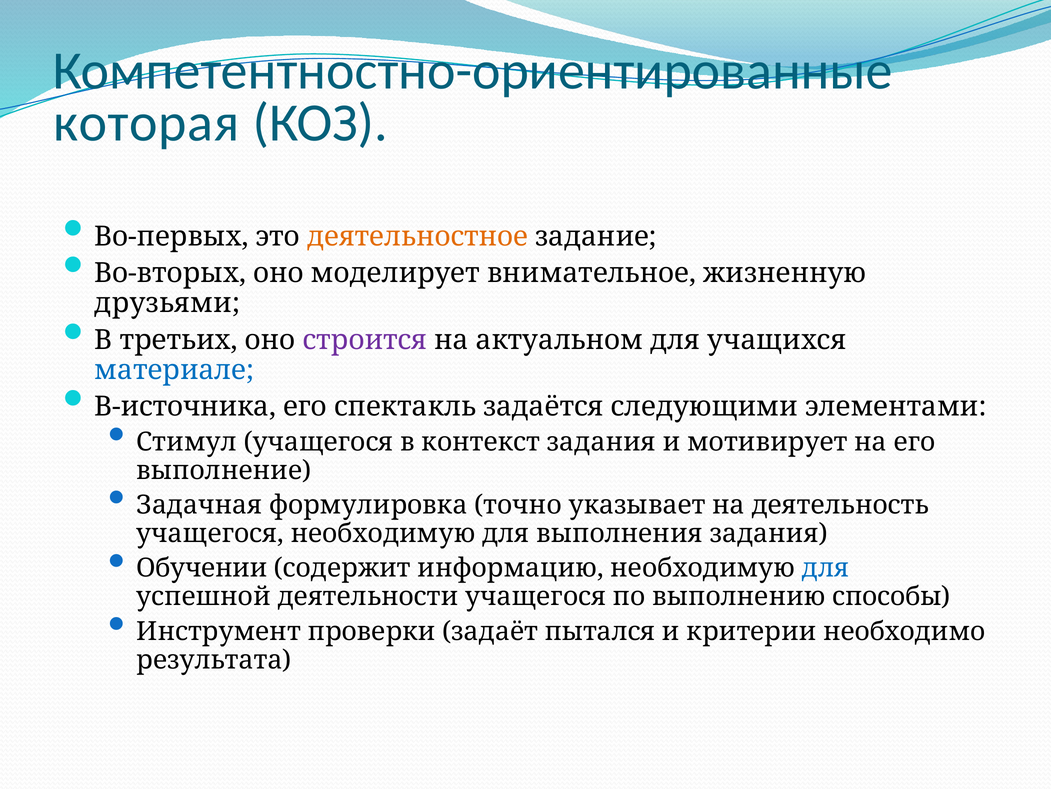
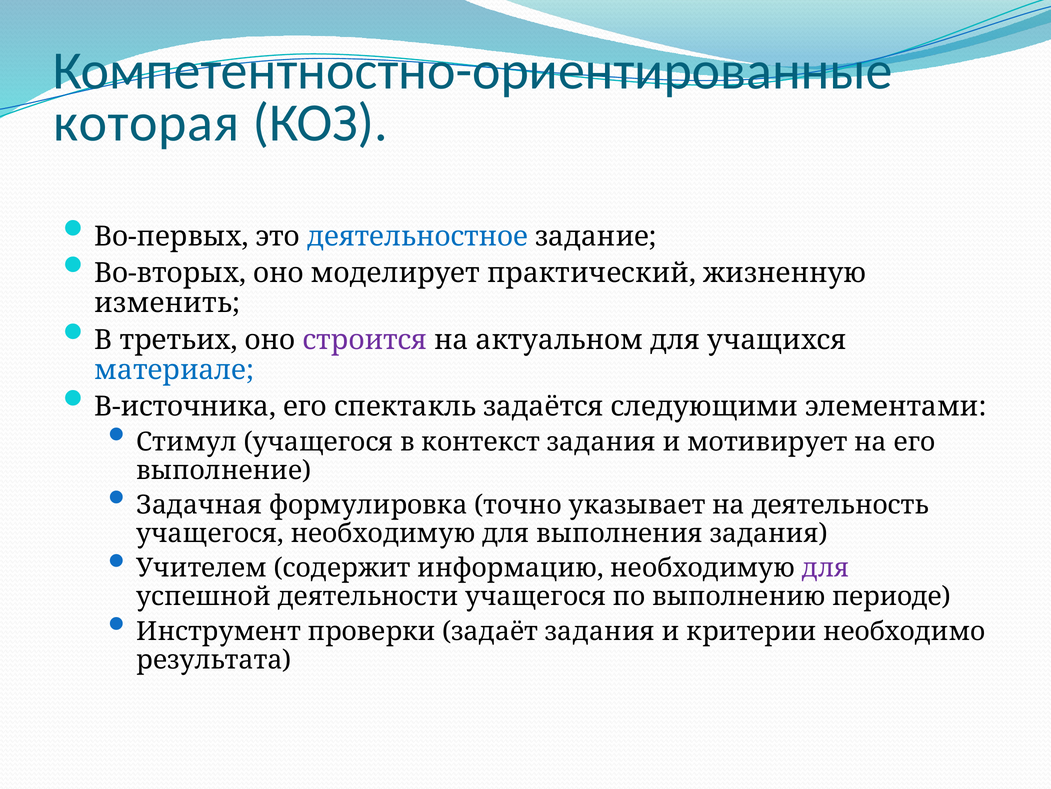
деятельностное colour: orange -> blue (418, 236)
внимательное: внимательное -> практический (592, 273)
друзьями: друзьями -> изменить (167, 303)
Обучении: Обучении -> Учителем (202, 568)
для colour: blue -> purple (826, 568)
способы: способы -> периоде (892, 596)
задаёт пытался: пытался -> задания (600, 631)
